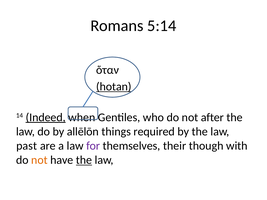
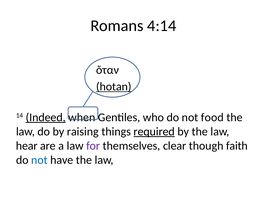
5:14: 5:14 -> 4:14 (162, 26)
after: after -> food (212, 117)
allēlōn: allēlōn -> raising (83, 132)
required underline: none -> present (154, 132)
past: past -> hear (27, 146)
their: their -> clear (175, 146)
with: with -> faith (237, 146)
not colour: orange -> blue (39, 160)
the underline: present -> none (84, 160)
